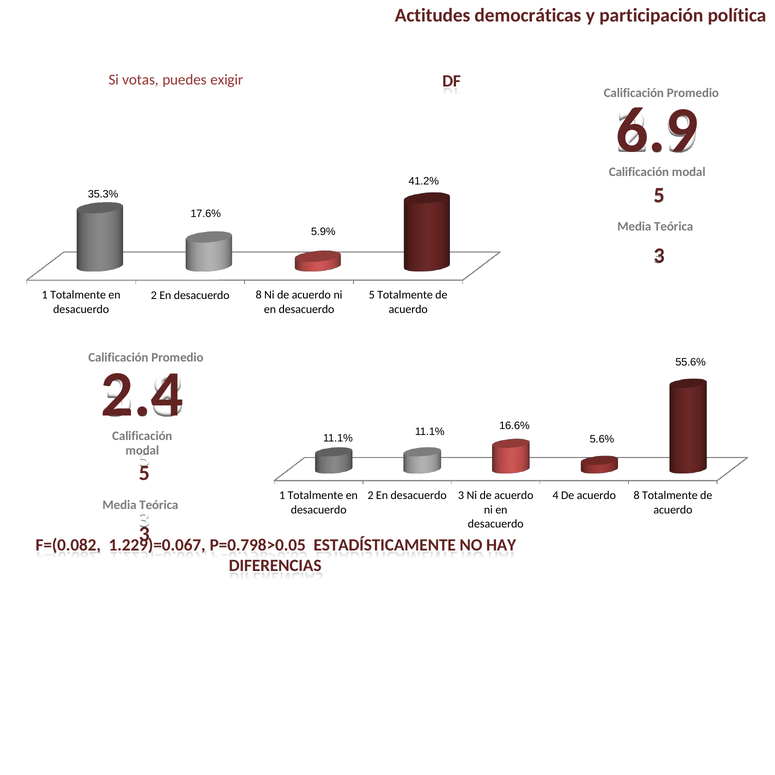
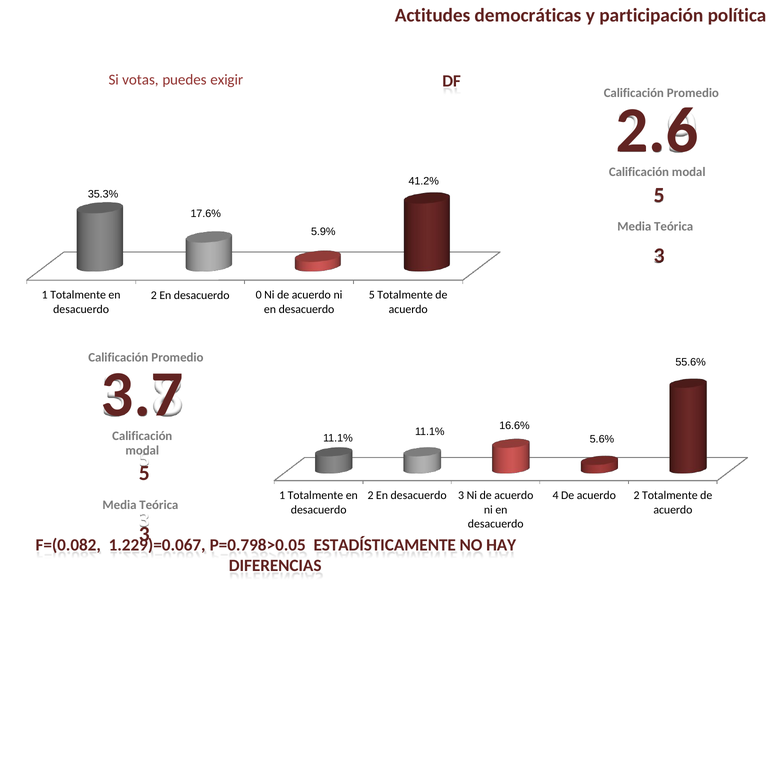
6.9: 6.9 -> 2.6 (657, 130)
desacuerdo 8: 8 -> 0 (259, 295)
2.4: 2.4 -> 3.7 (142, 394)
acuerdo 8: 8 -> 2 (637, 496)
